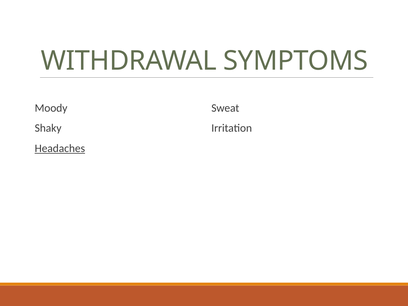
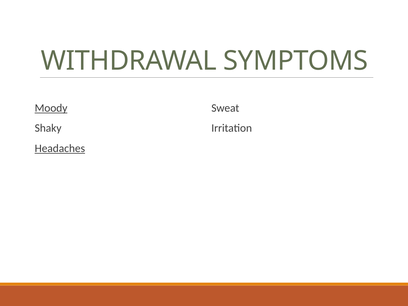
Moody underline: none -> present (51, 108)
